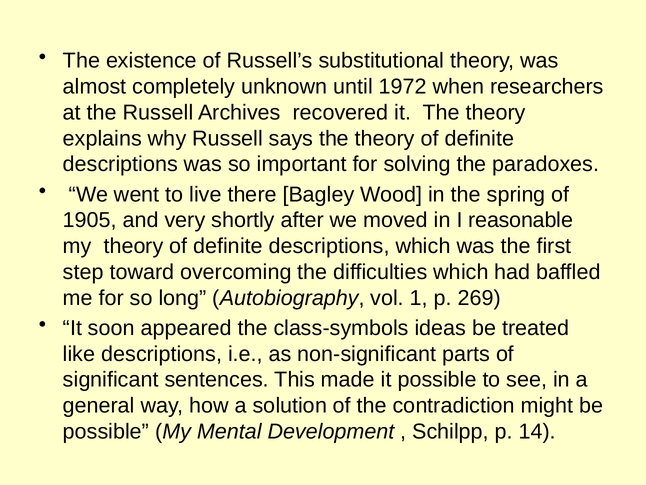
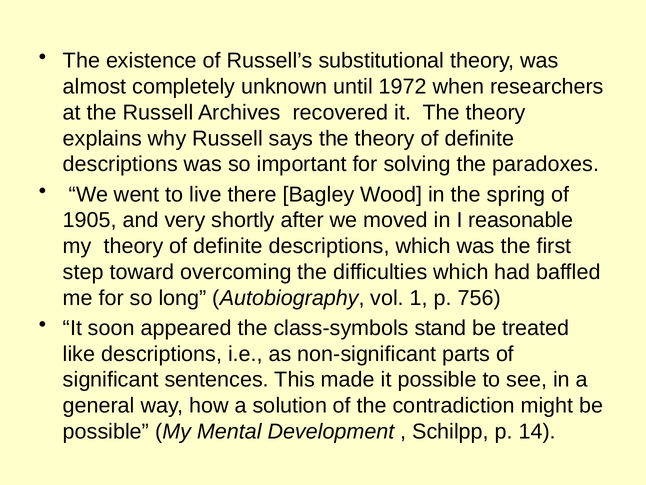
269: 269 -> 756 (479, 298)
ideas: ideas -> stand (441, 328)
